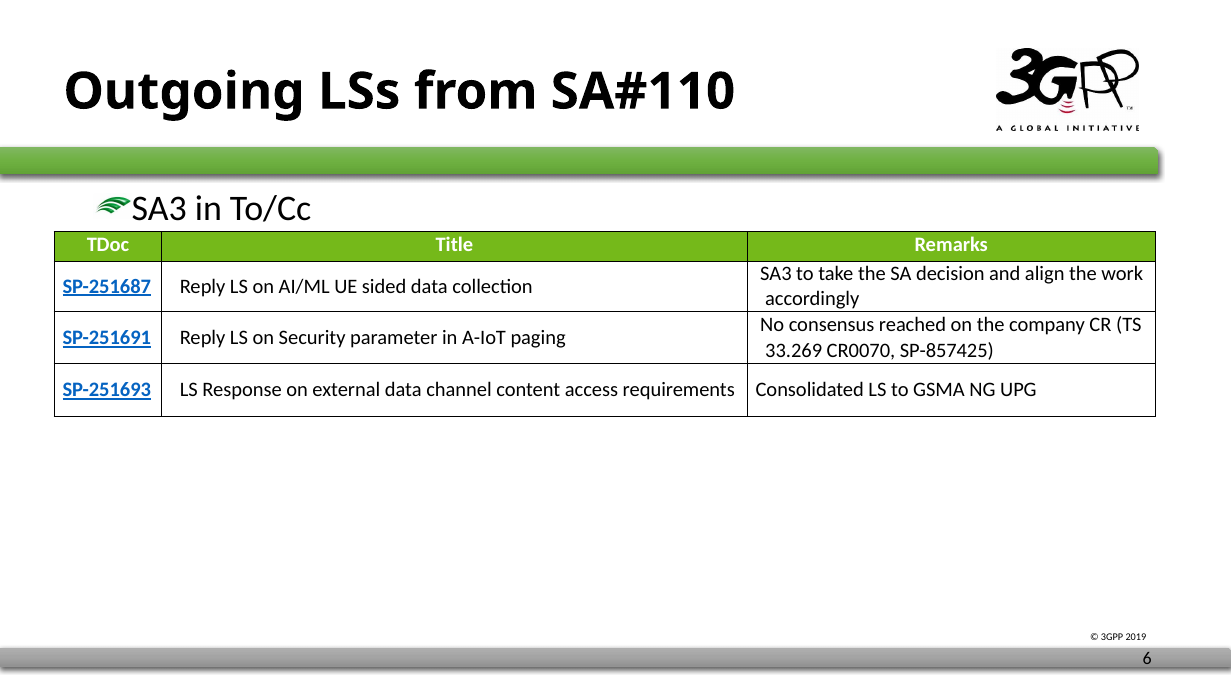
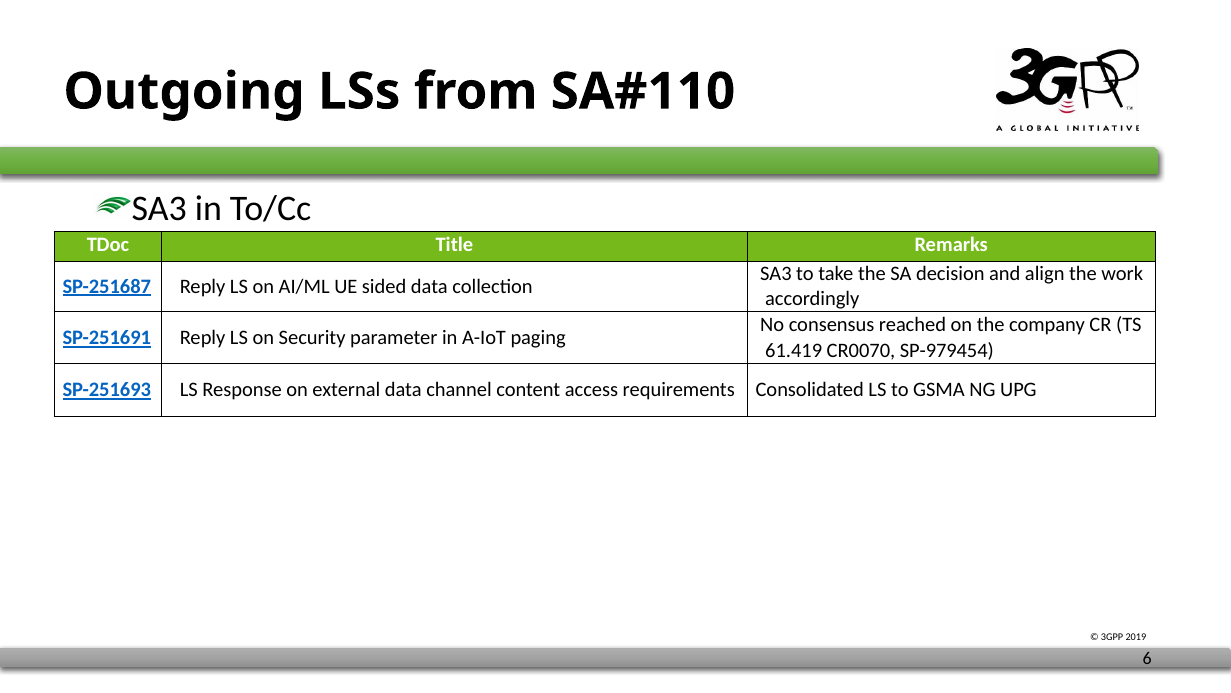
33.269: 33.269 -> 61.419 (794, 350)
SP-857425: SP-857425 -> SP-979454 (947, 350)
